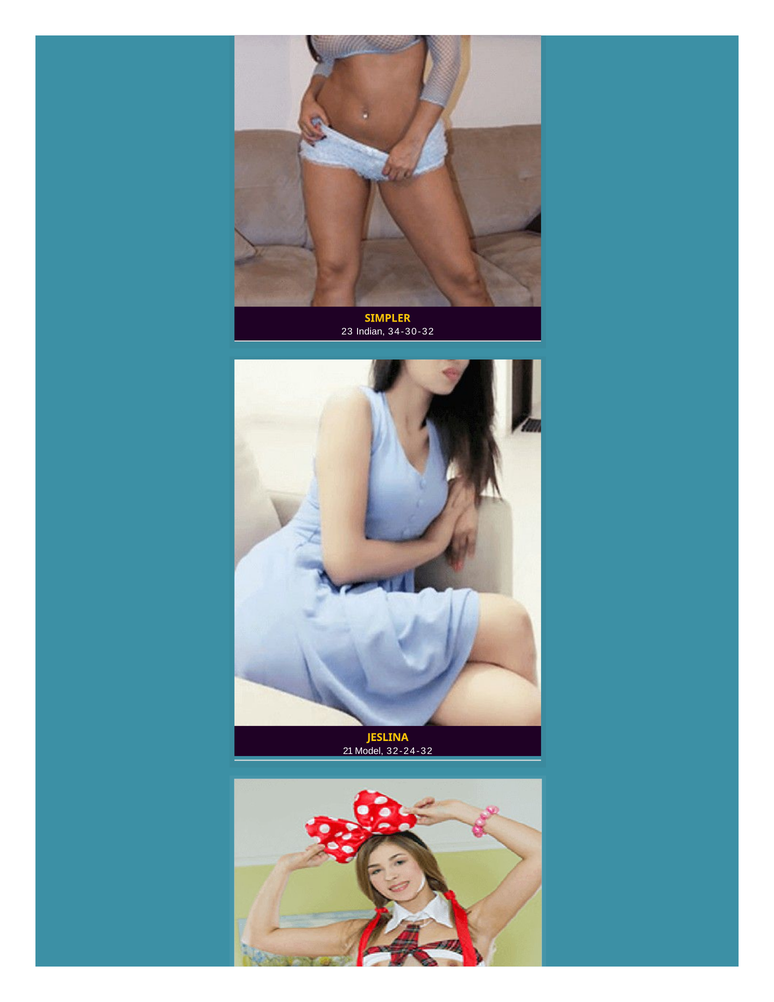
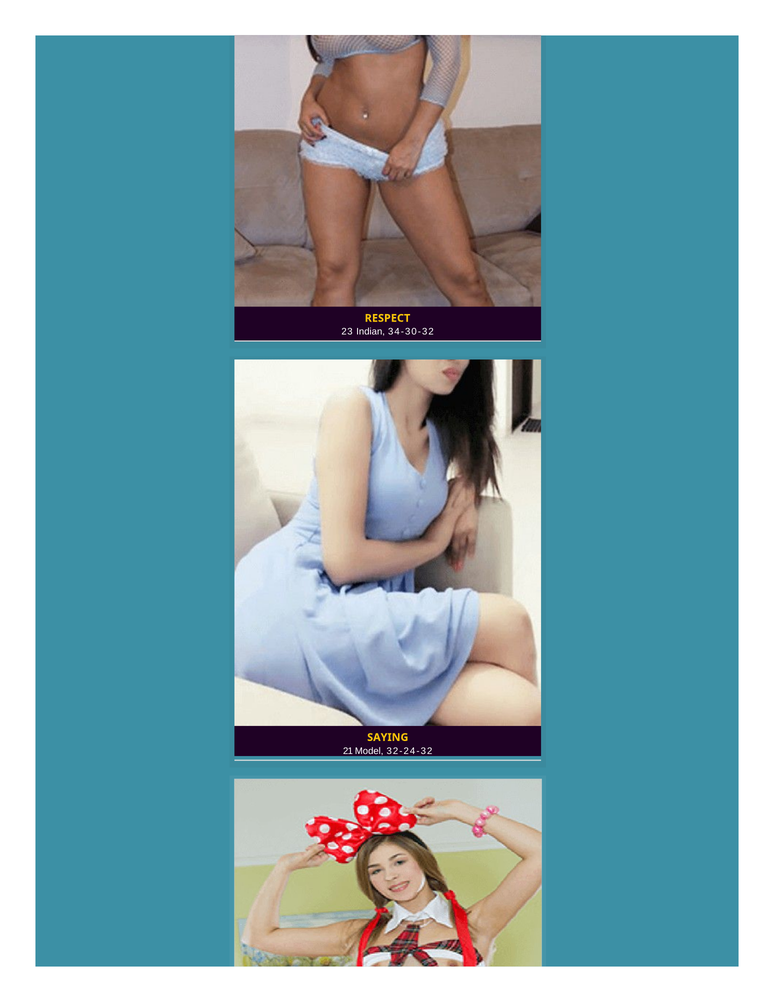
SIMPLER: SIMPLER -> RESPECT (387, 318)
JESLINA: JESLINA -> SAYING (388, 737)
